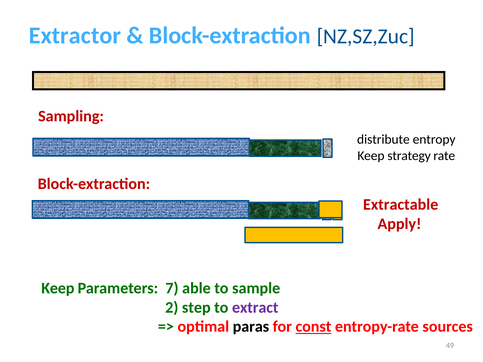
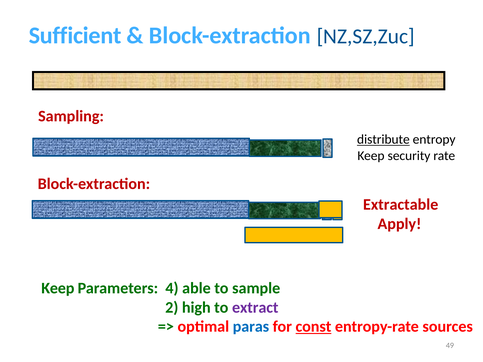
Extractor: Extractor -> Sufficient (75, 36)
distribute underline: none -> present (383, 140)
strategy: strategy -> security (409, 156)
7: 7 -> 4 (172, 288)
step: step -> high (196, 308)
paras colour: black -> blue (251, 327)
